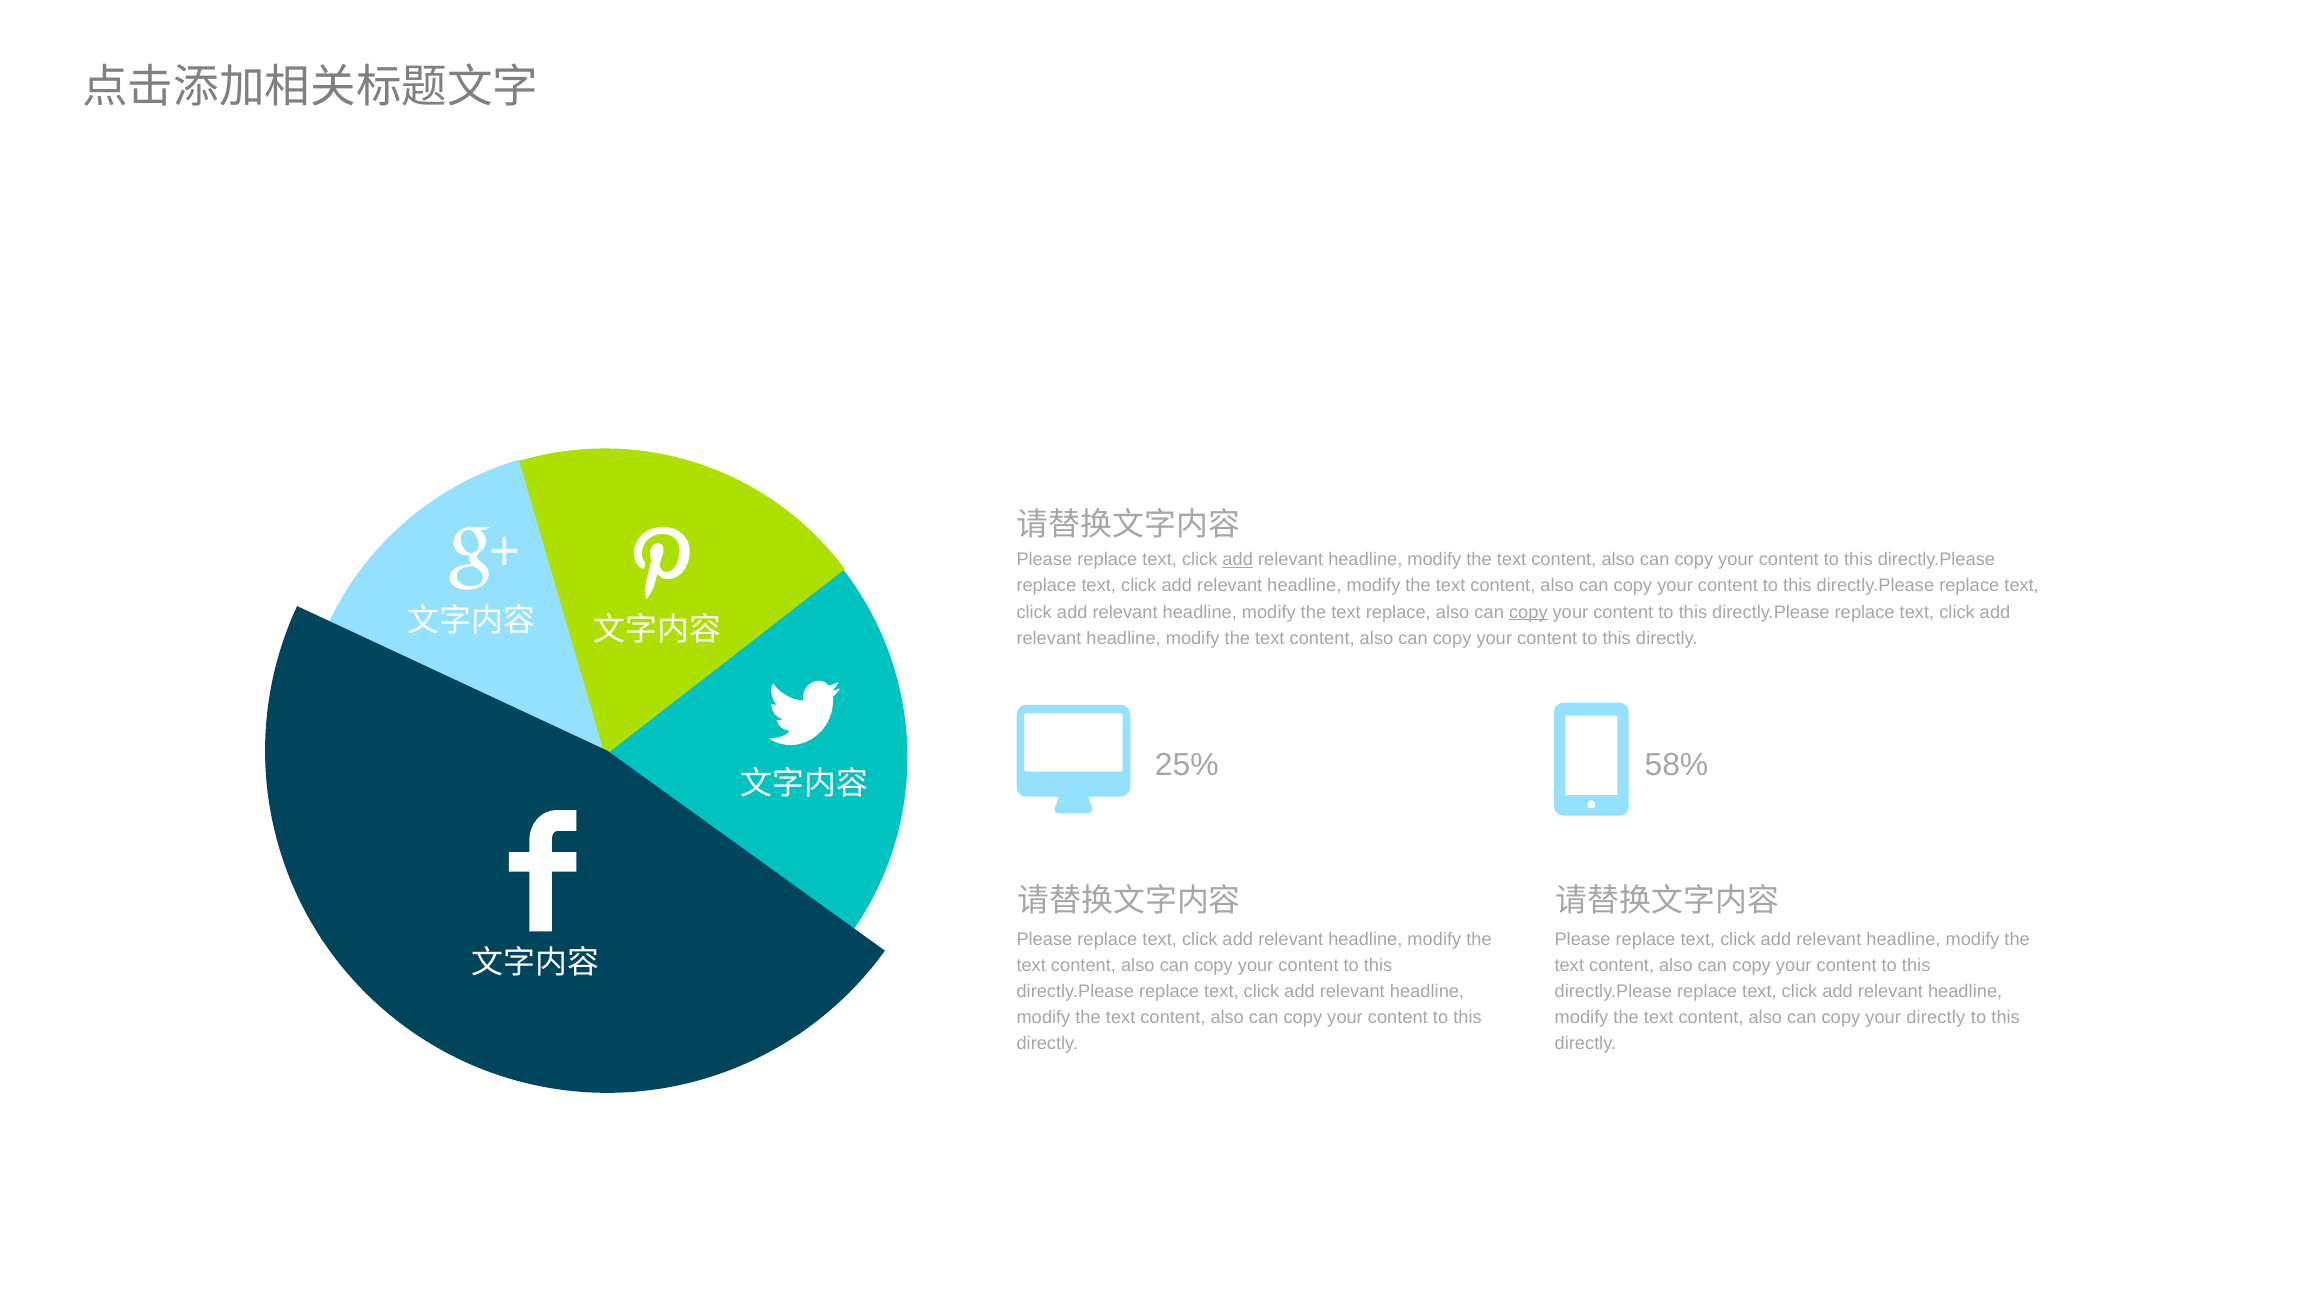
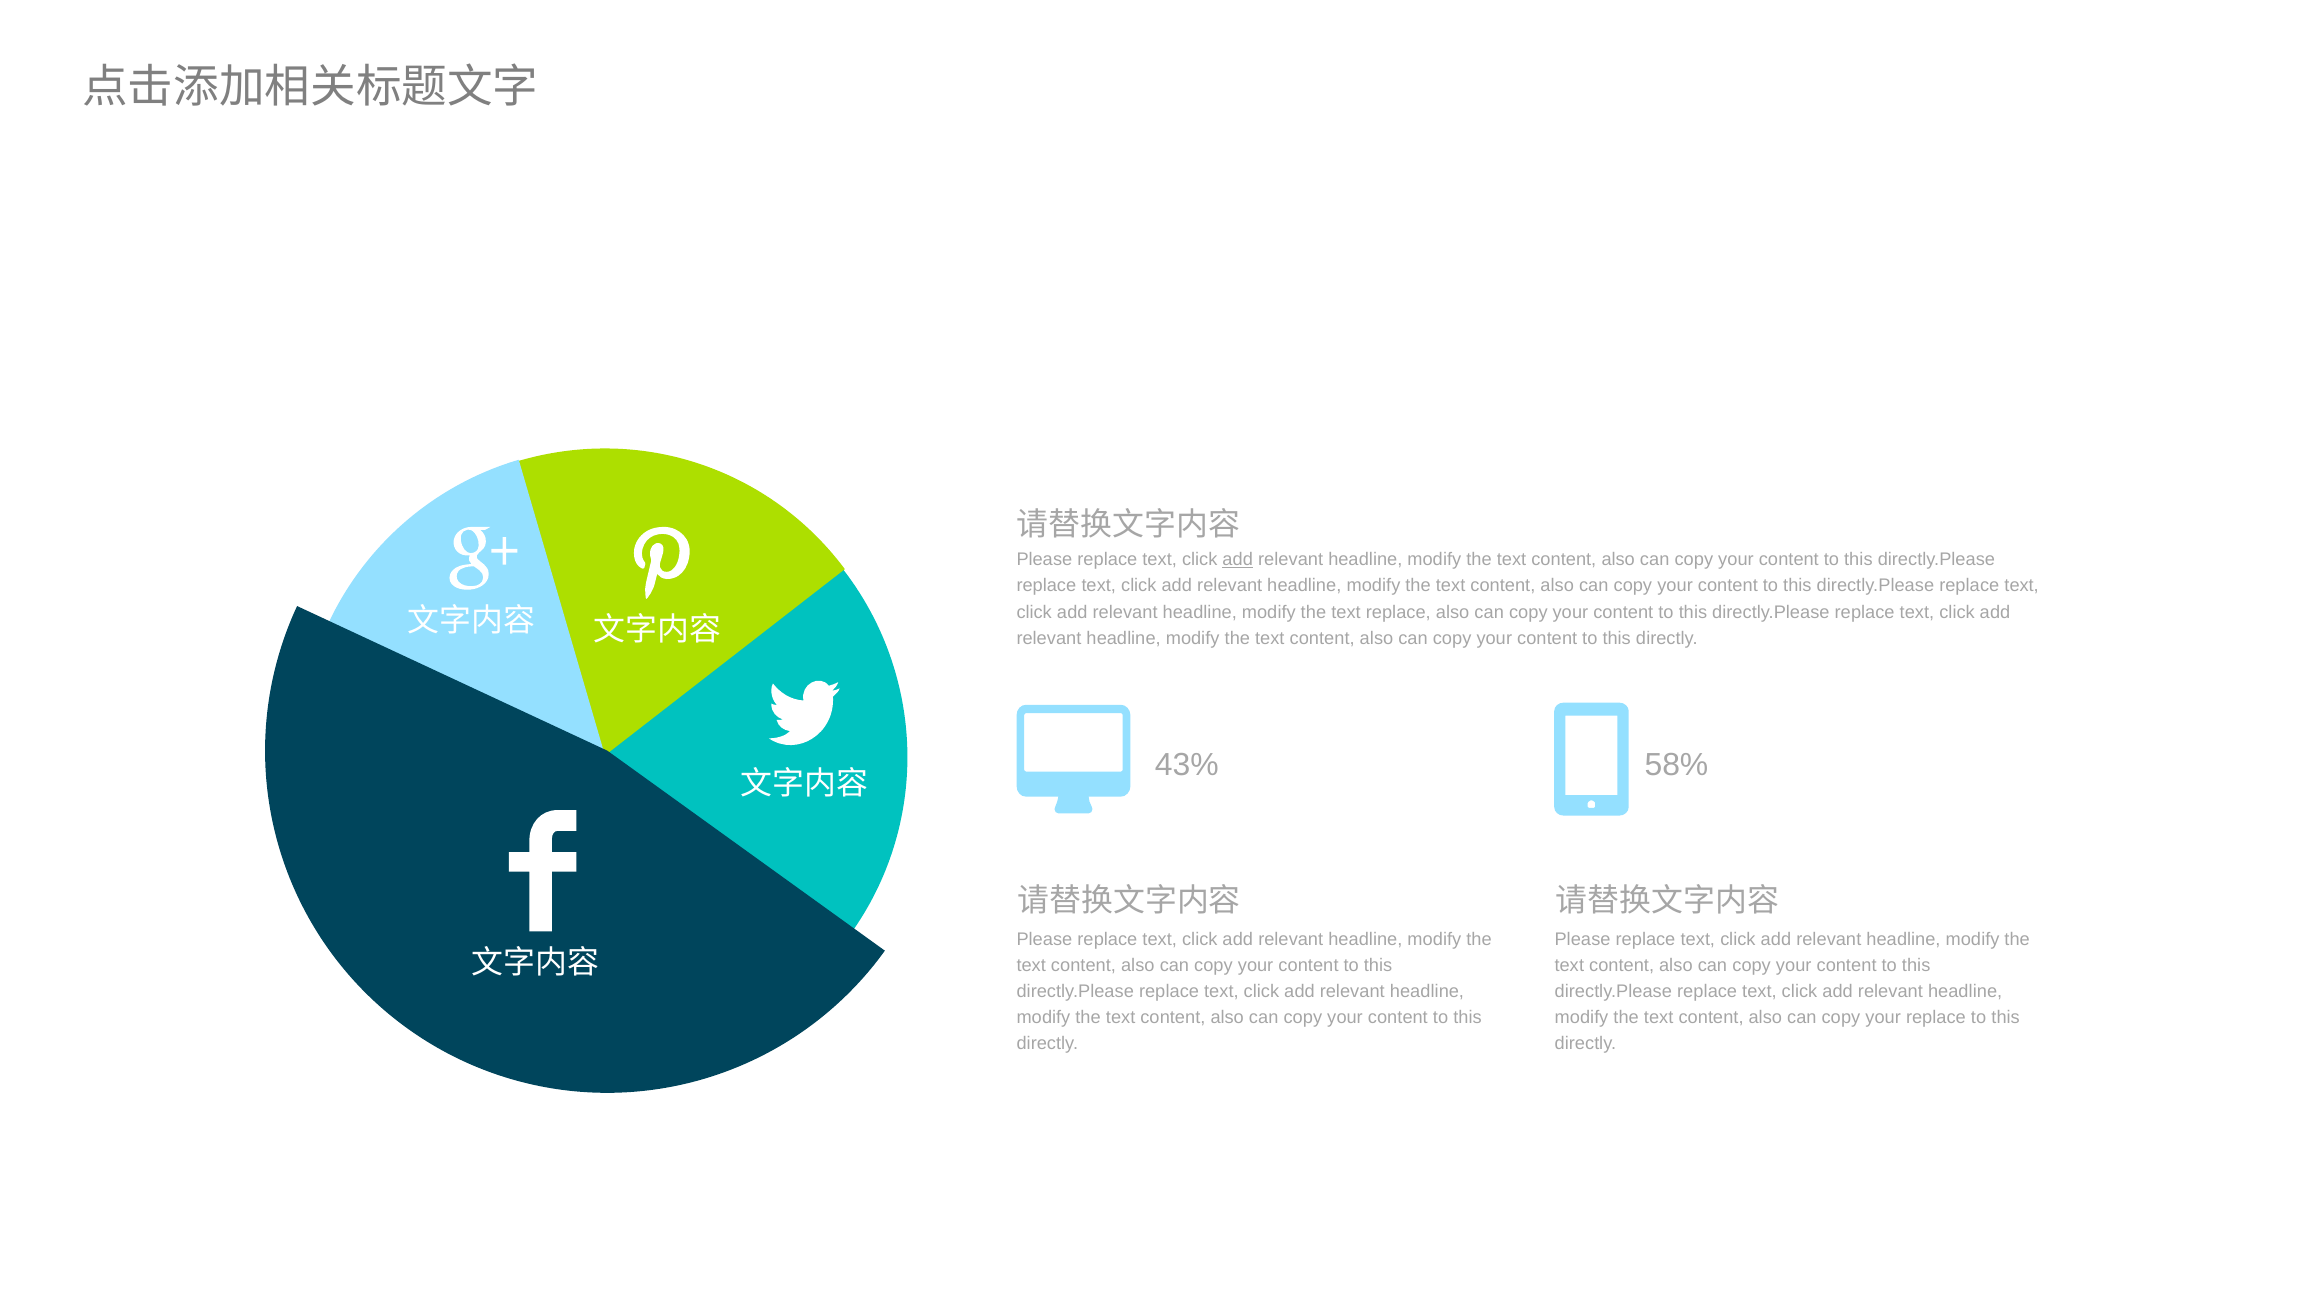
copy underline: present -> none (1528, 612)
25%: 25% -> 43% (1187, 765)
your directly: directly -> replace (1936, 1018)
